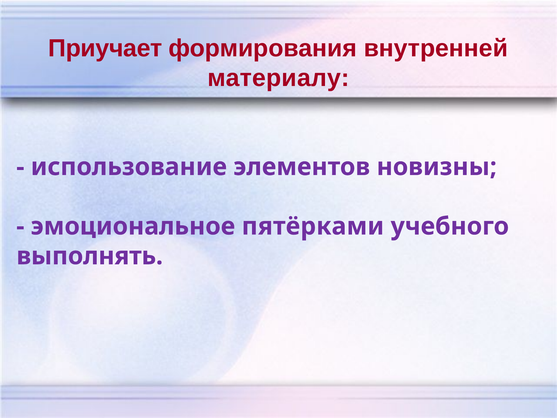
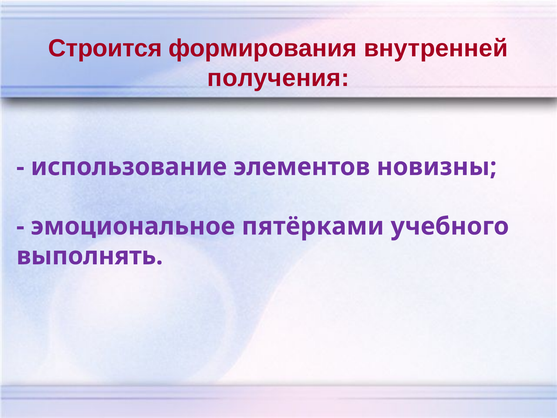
Приучает: Приучает -> Строится (105, 48)
материалу: материалу -> получения (278, 78)
